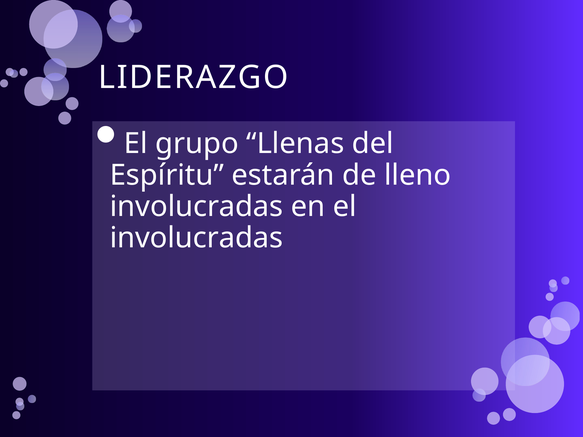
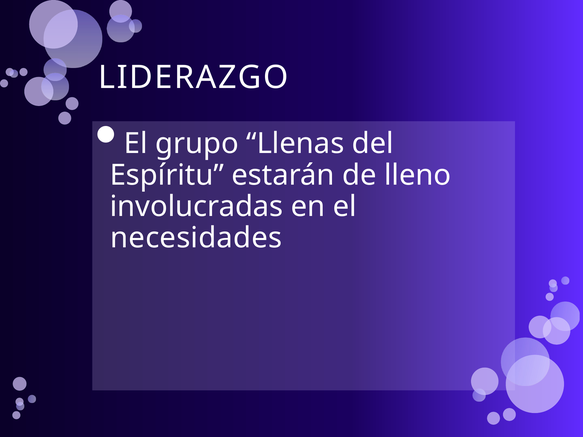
involucradas: involucradas -> necesidades (196, 238)
